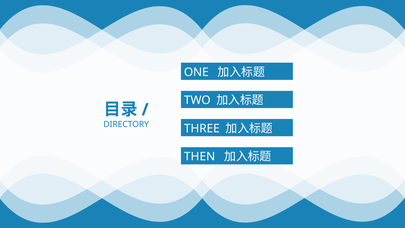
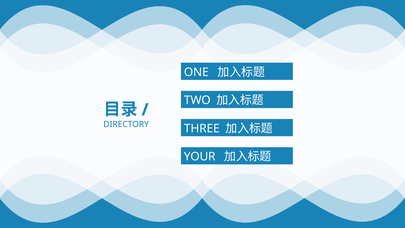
THEN: THEN -> YOUR (200, 157)
